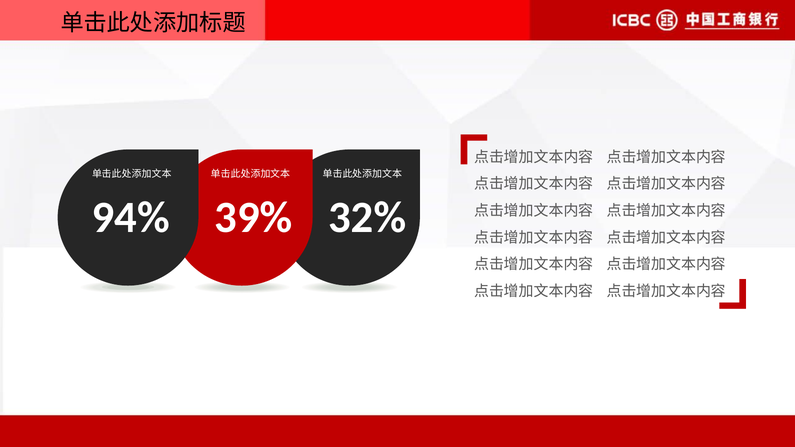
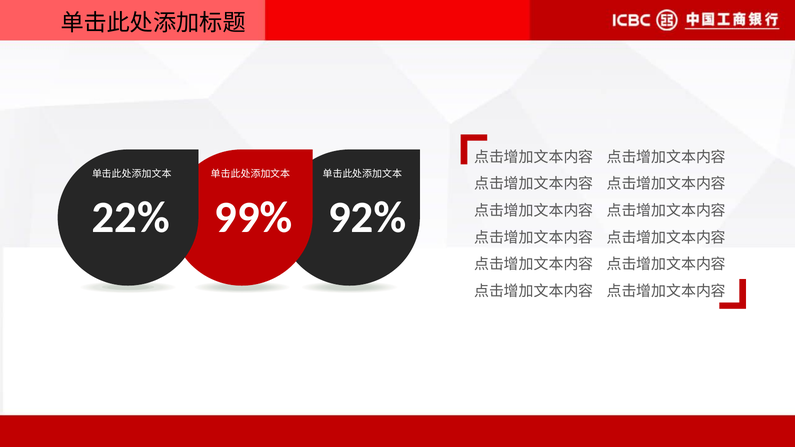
94%: 94% -> 22% (131, 218)
39%: 39% -> 99% (253, 218)
32%: 32% -> 92% (367, 218)
